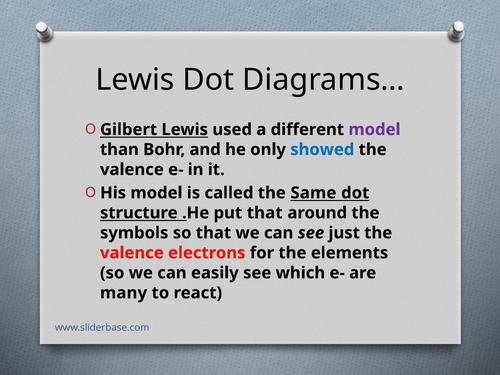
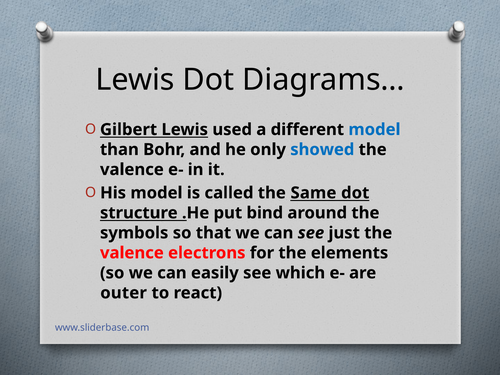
model colour: purple -> blue (374, 130)
put that: that -> bind (265, 213)
many: many -> outer (124, 293)
